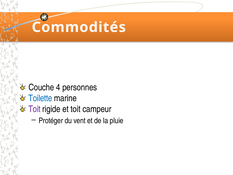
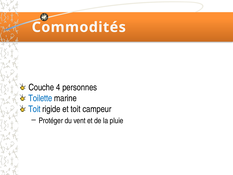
Toit colour: purple -> blue (34, 109)
